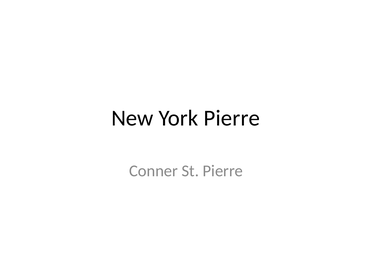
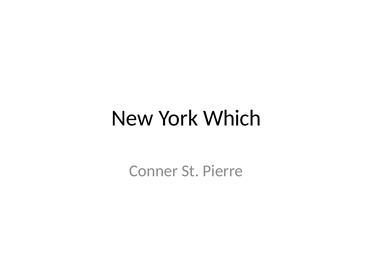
York Pierre: Pierre -> Which (232, 118)
